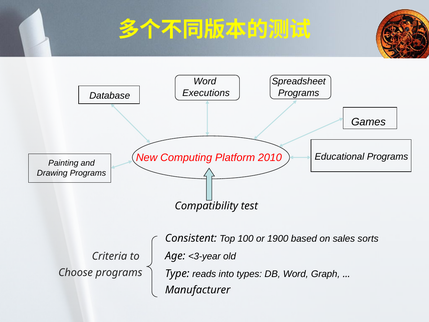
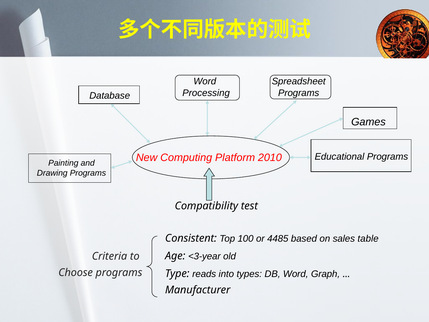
Executions: Executions -> Processing (206, 93)
1900: 1900 -> 4485 (278, 238)
sorts: sorts -> table (368, 238)
